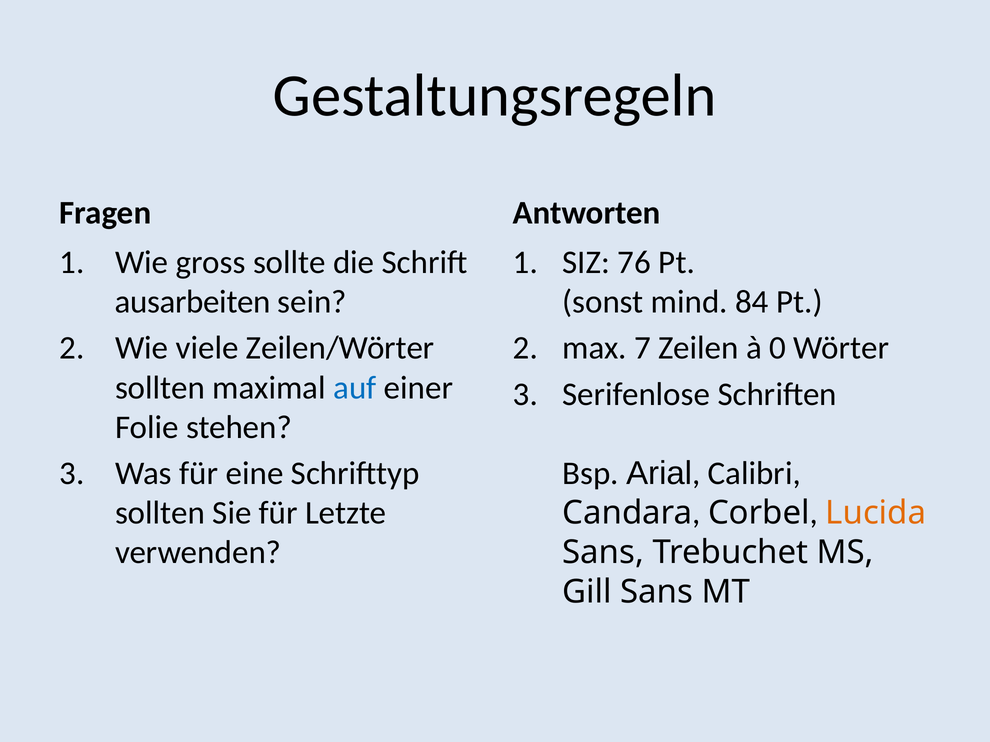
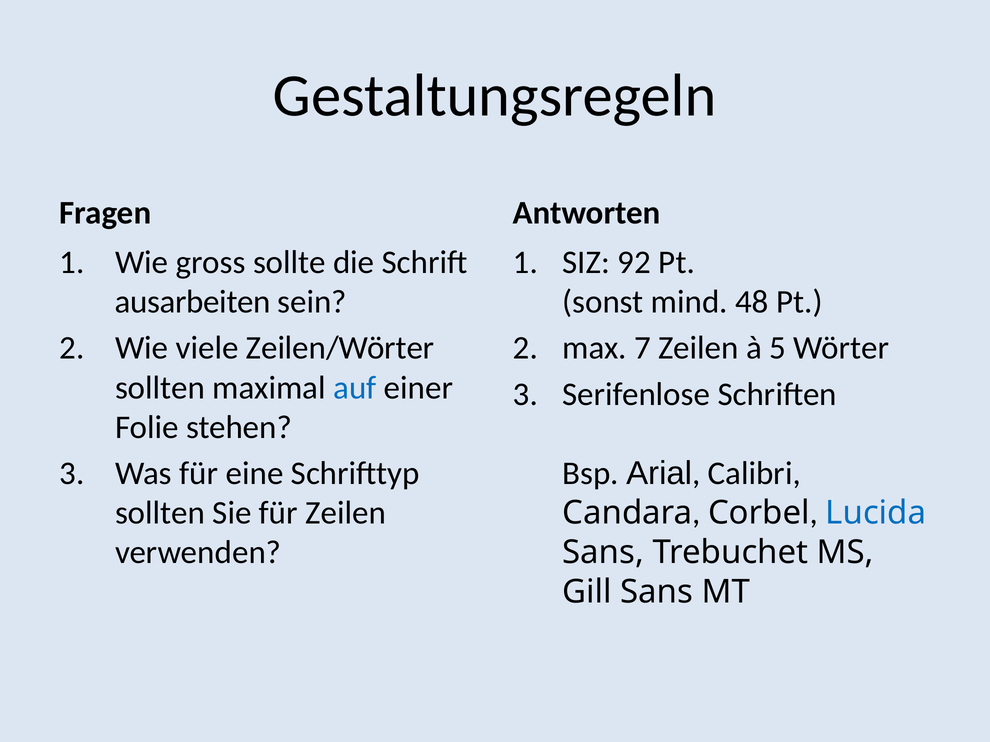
76: 76 -> 92 (634, 263)
84: 84 -> 48 (752, 302)
0: 0 -> 5 (778, 348)
für Letzte: Letzte -> Zeilen (346, 513)
Lucida colour: orange -> blue (876, 513)
